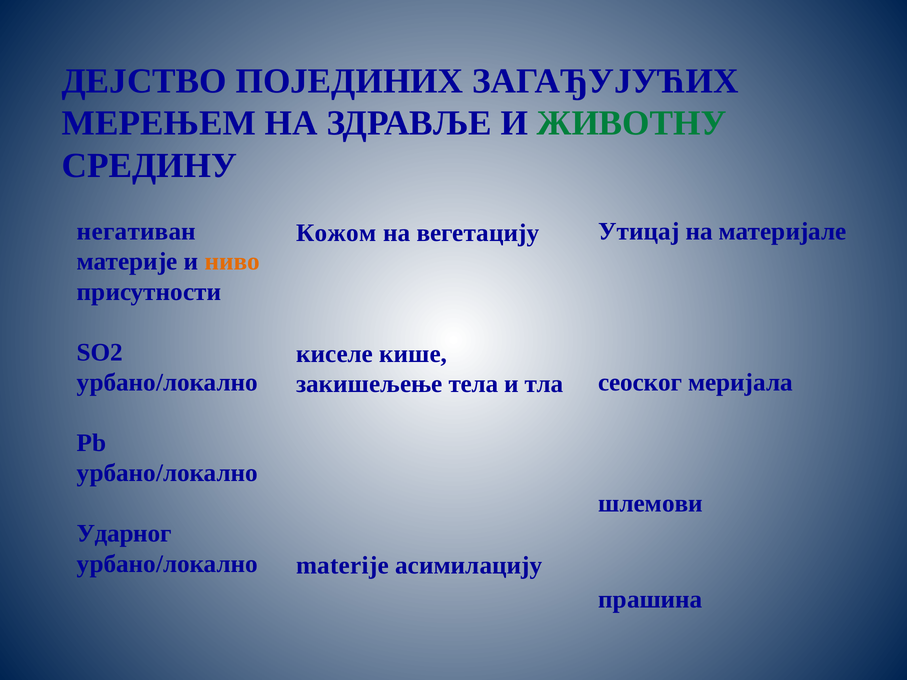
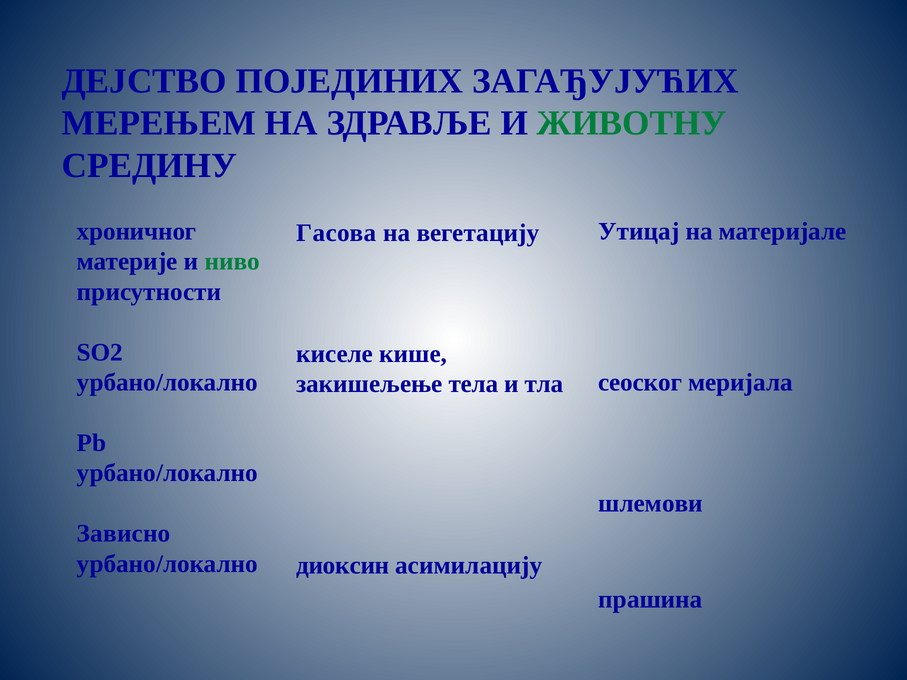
негативан: негативан -> хроничног (137, 231)
Кожом: Кожом -> Гасова (336, 233)
ниво colour: orange -> green (232, 262)
Ударног: Ударног -> Зависно (124, 534)
materije: materije -> диоксин (343, 566)
